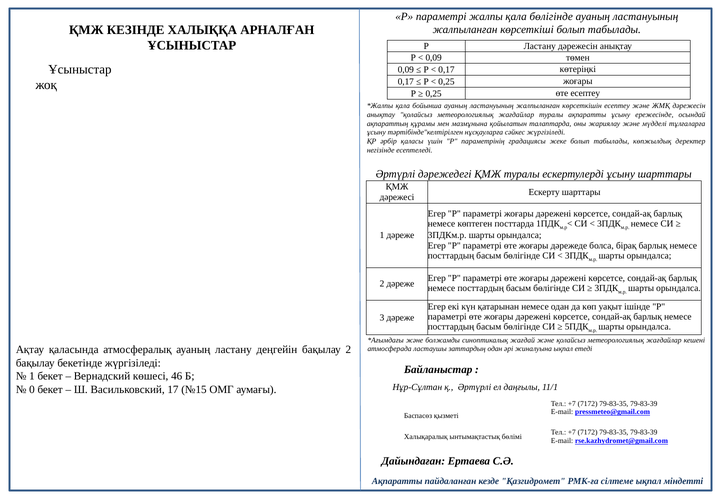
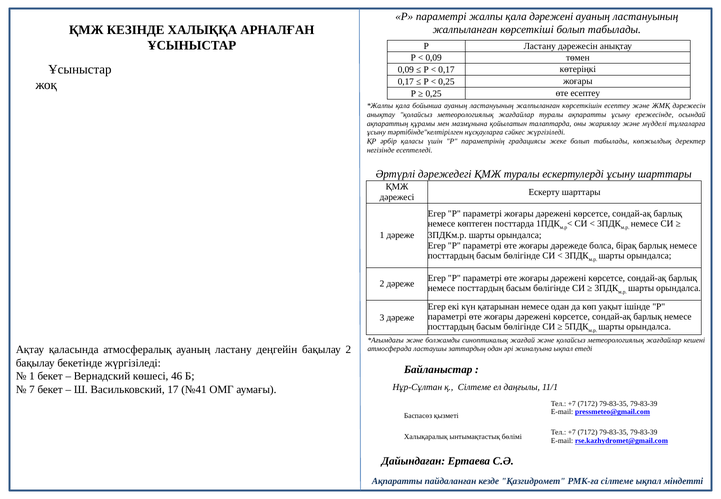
қала бөлігінде: бөлігінде -> дәрежені (551, 17)
қ Әртүрлі: Әртүрлі -> Сілтеме (474, 387)
0: 0 -> 7 (32, 390)
№15: №15 -> №41 (194, 390)
